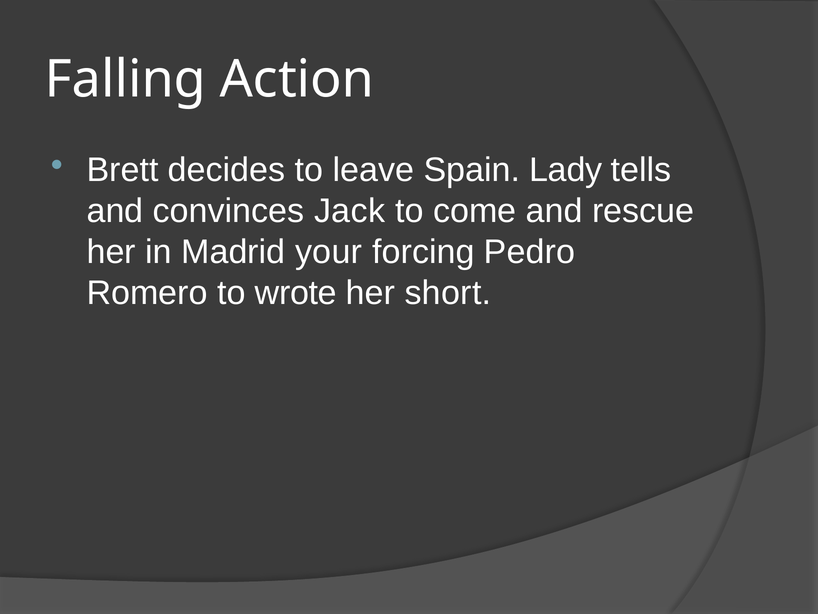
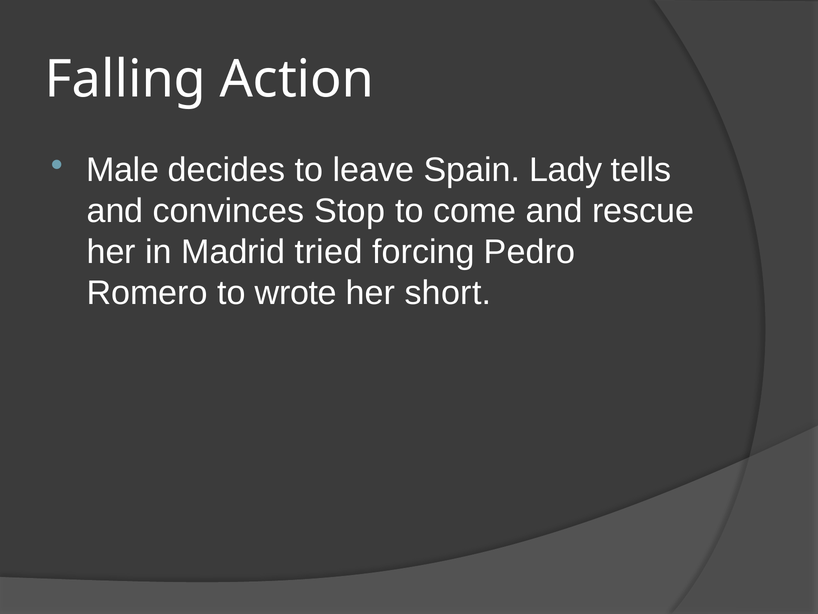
Brett: Brett -> Male (123, 170)
Jack: Jack -> Stop (350, 211)
your: your -> tried (329, 252)
